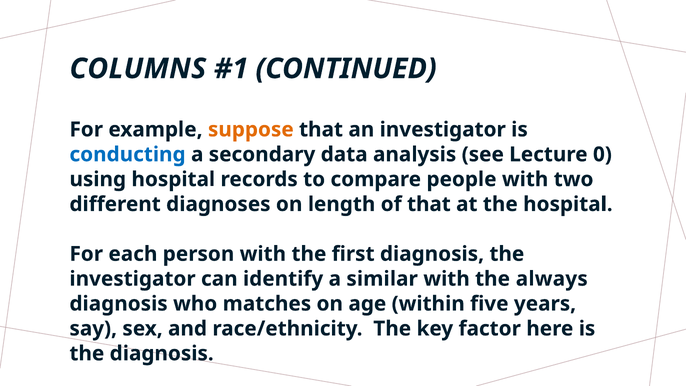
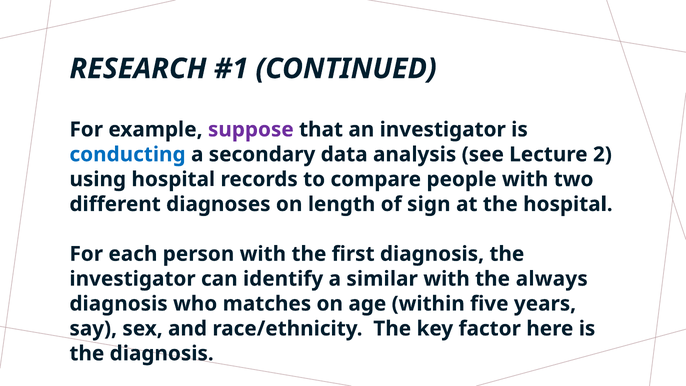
COLUMNS: COLUMNS -> RESEARCH (138, 69)
suppose colour: orange -> purple (251, 130)
0: 0 -> 2 (602, 154)
of that: that -> sign (429, 204)
